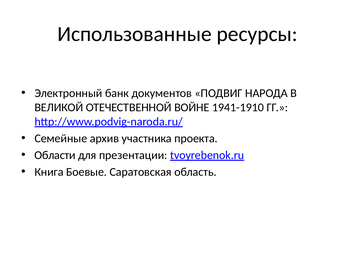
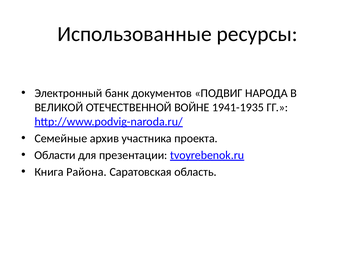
1941-1910: 1941-1910 -> 1941-1935 (238, 107)
Боевые: Боевые -> Района (86, 172)
